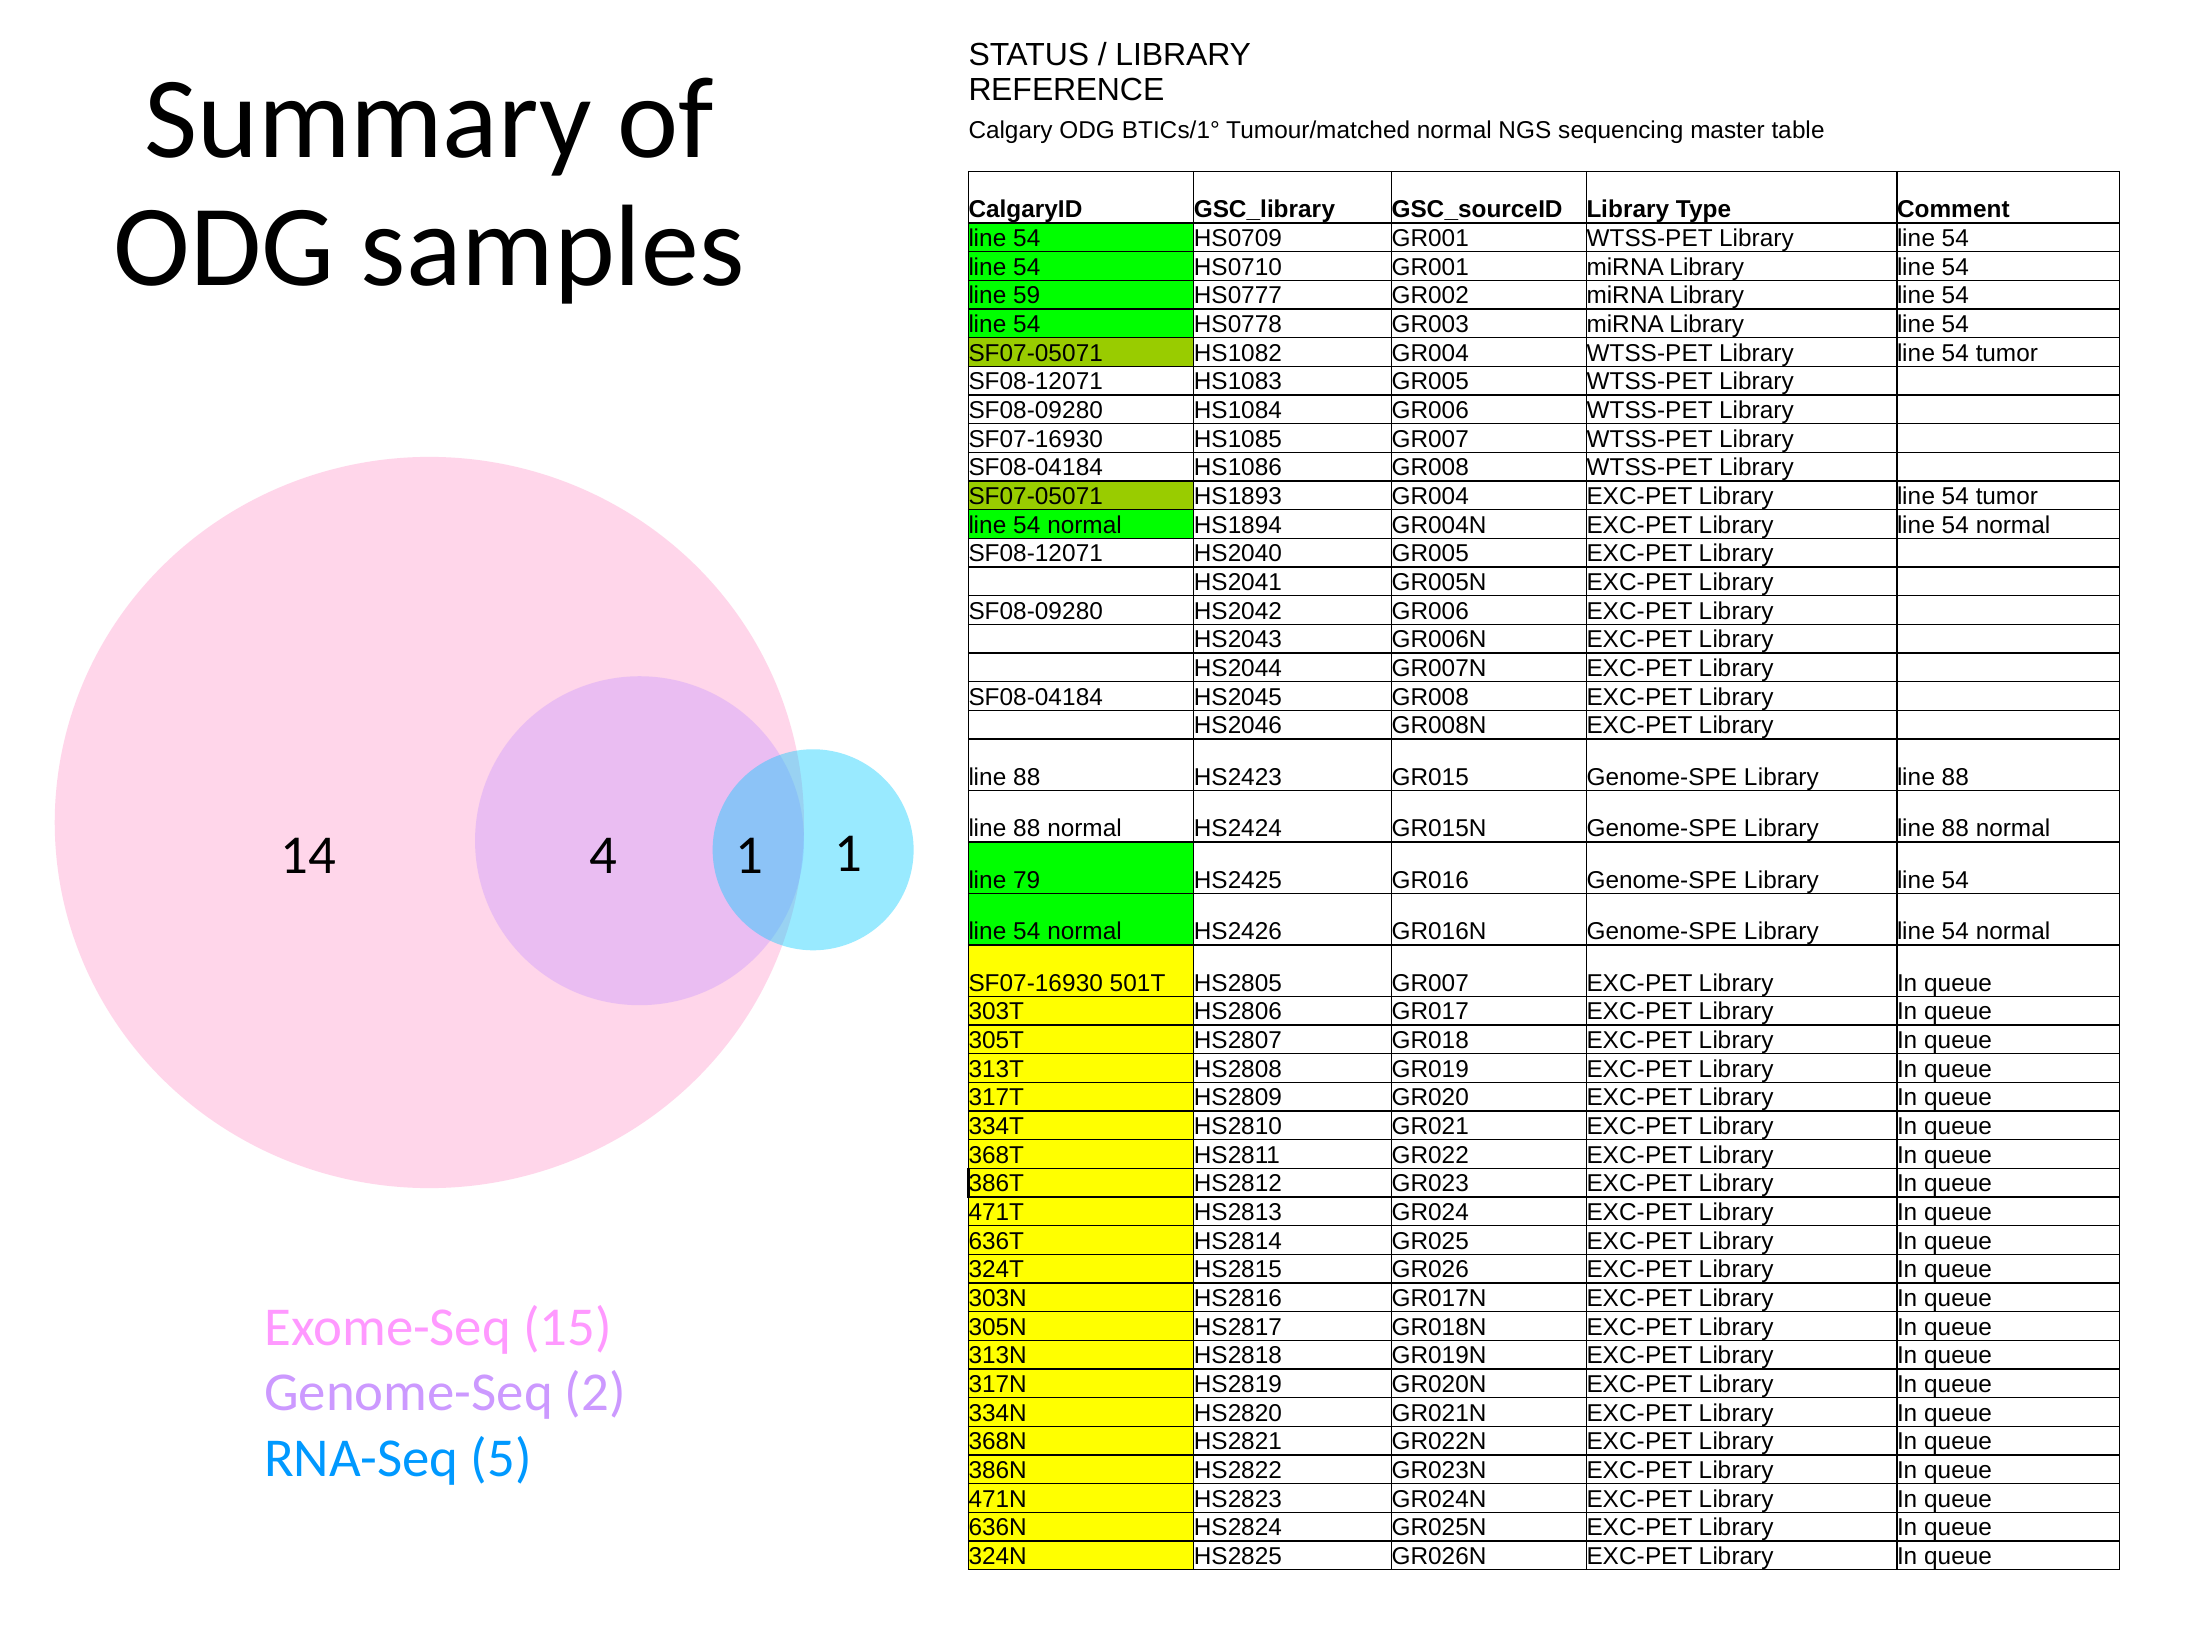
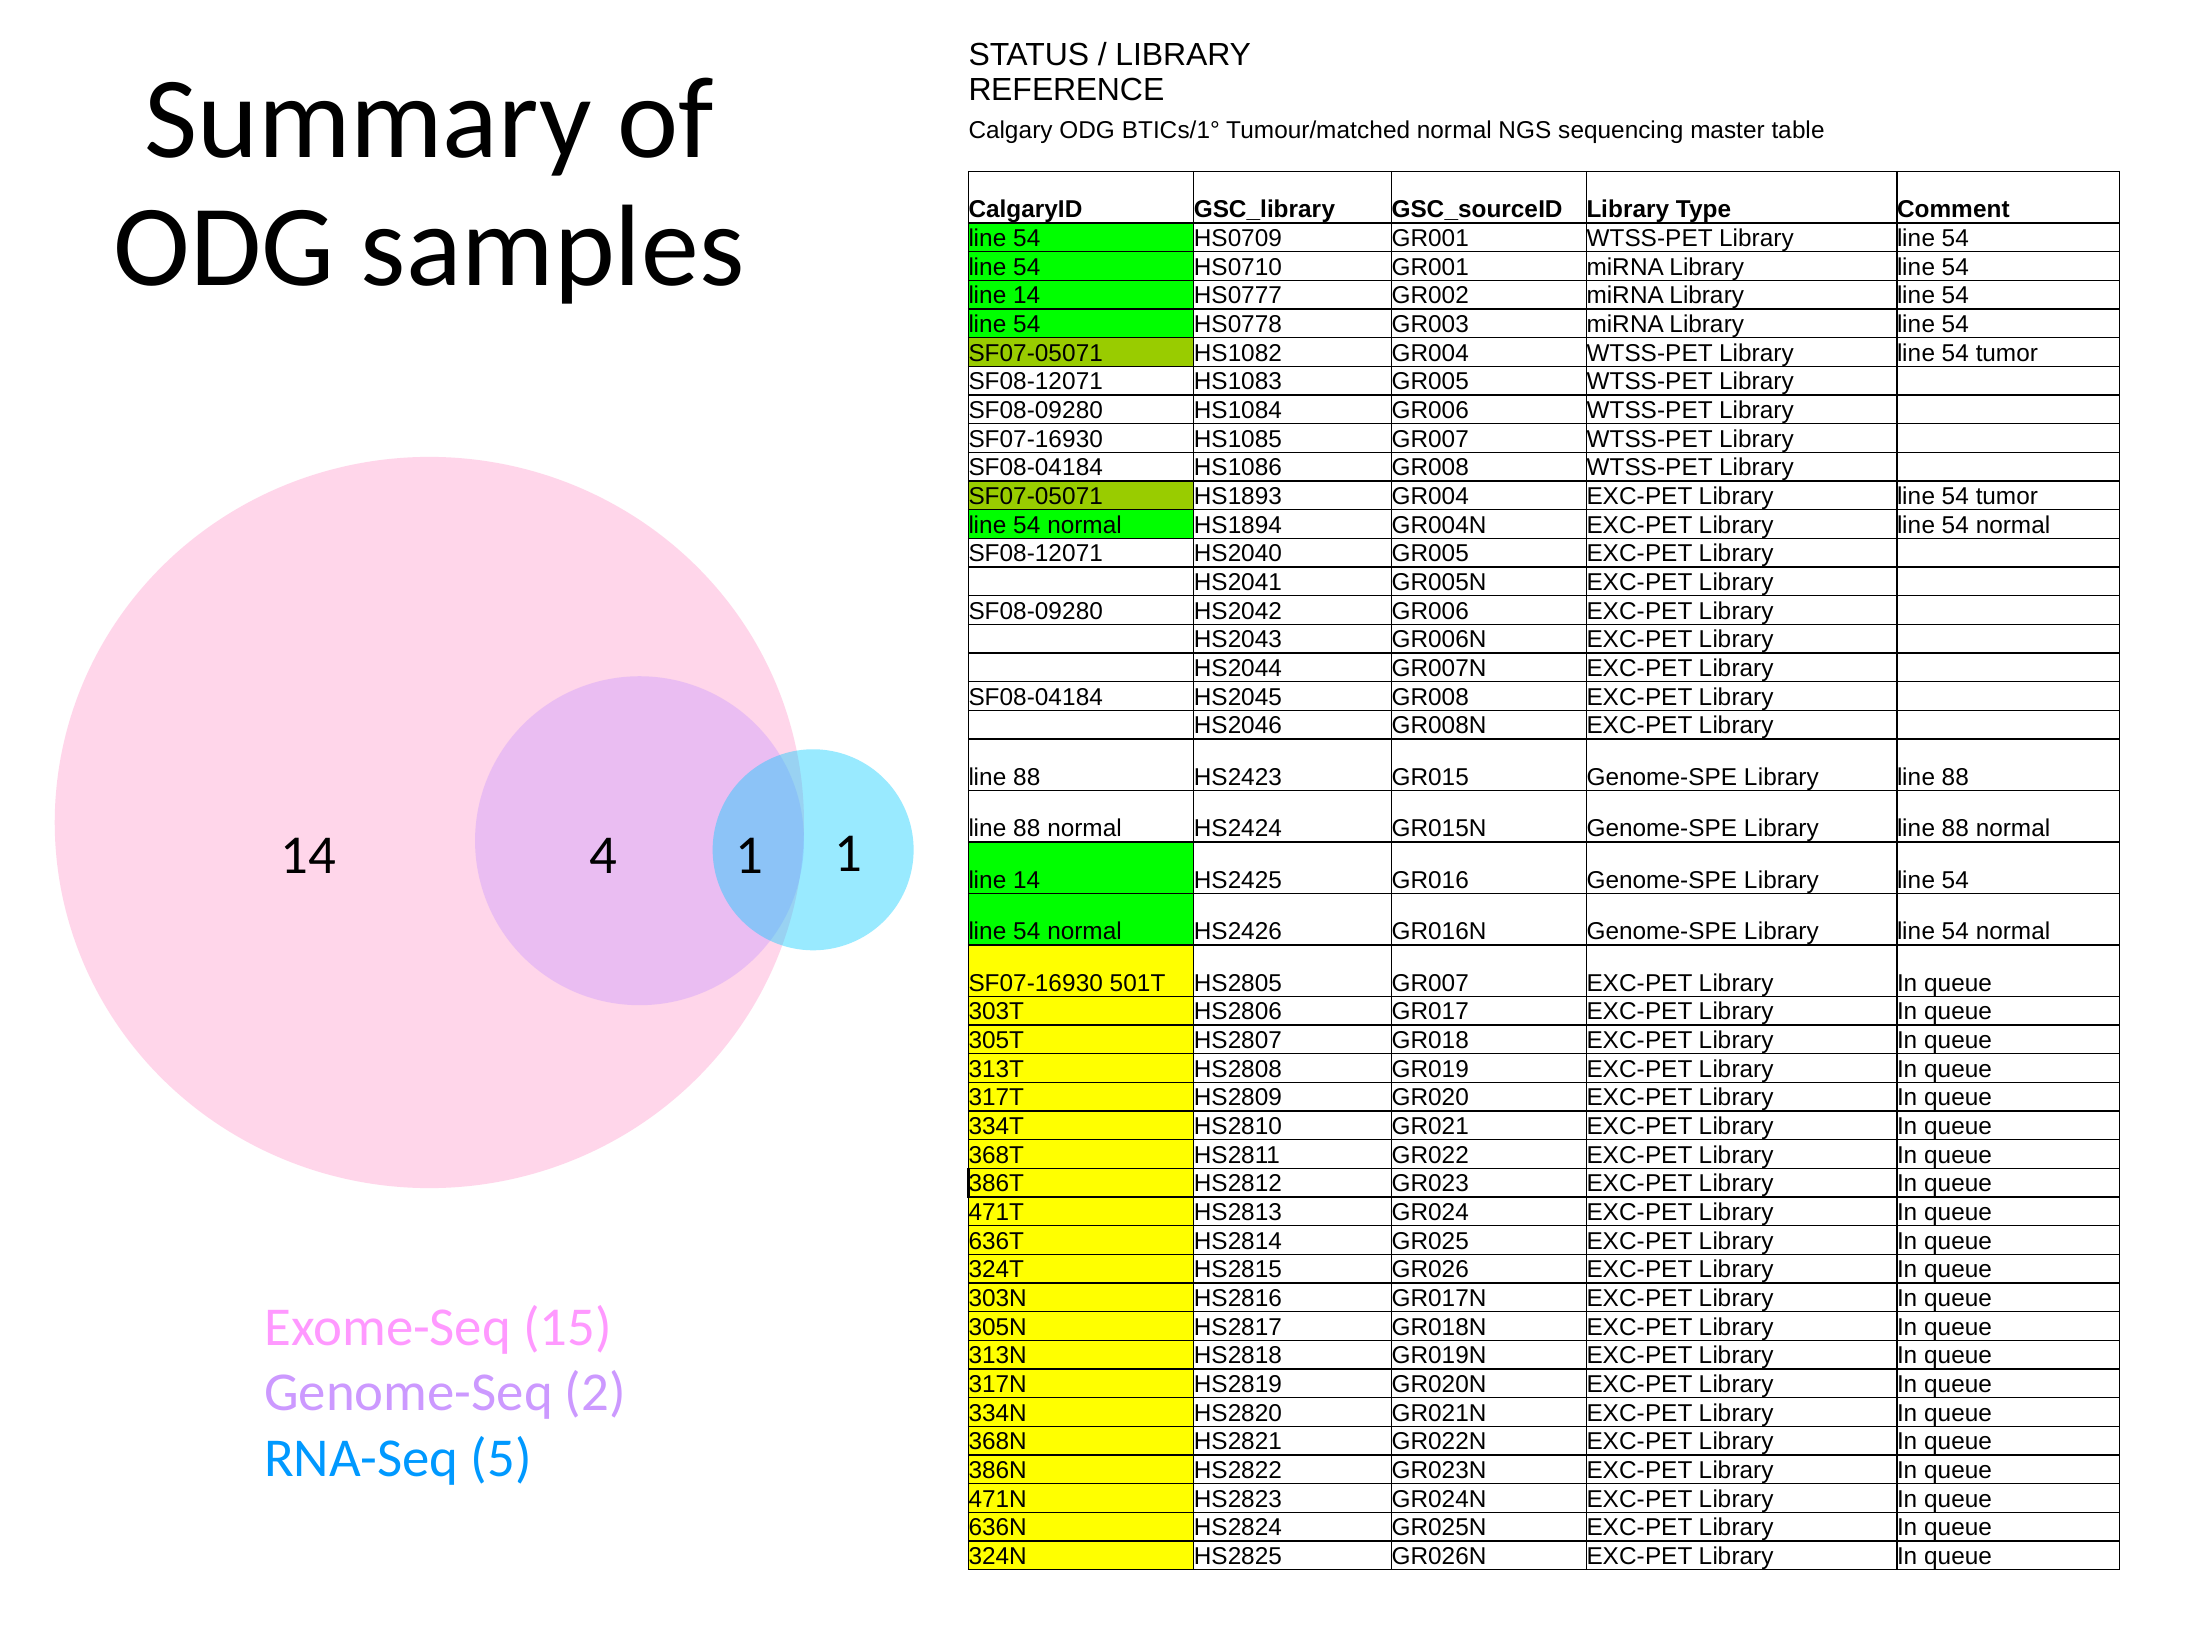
59: 59 -> 14 (1027, 296)
79: 79 -> 14 (1027, 880)
